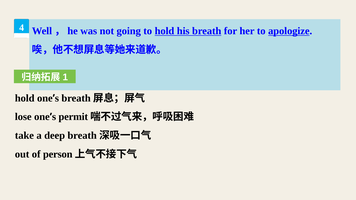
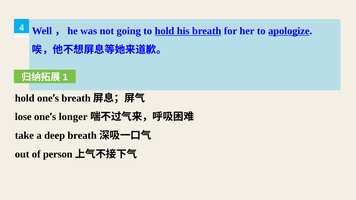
permit: permit -> longer (73, 117)
